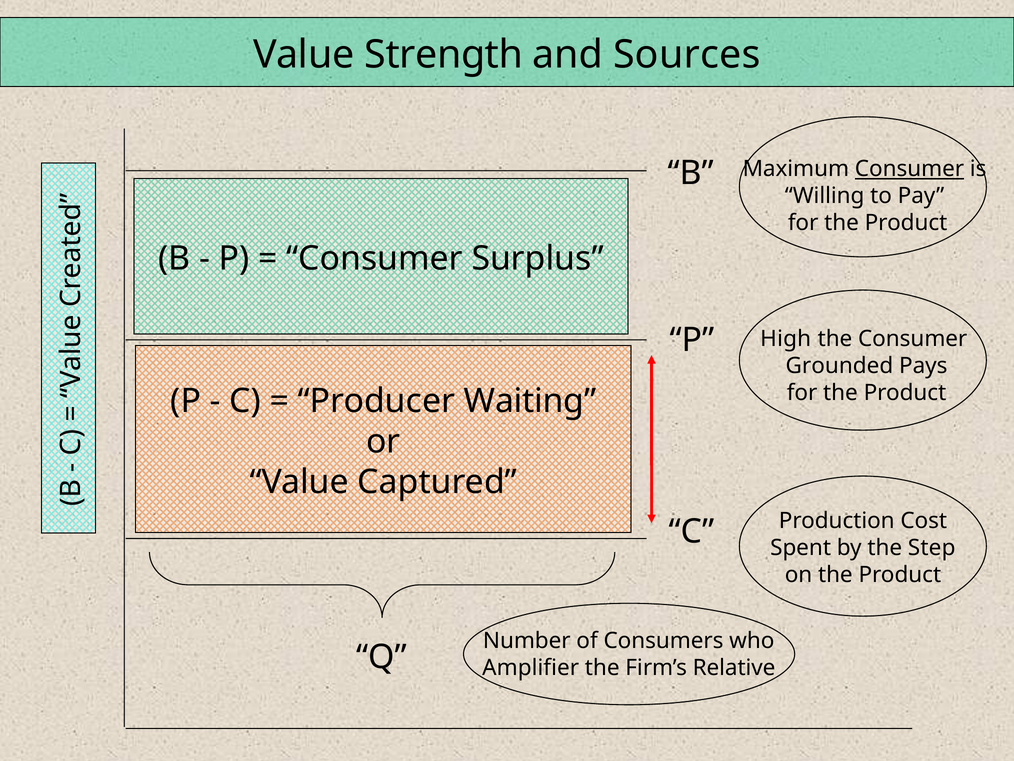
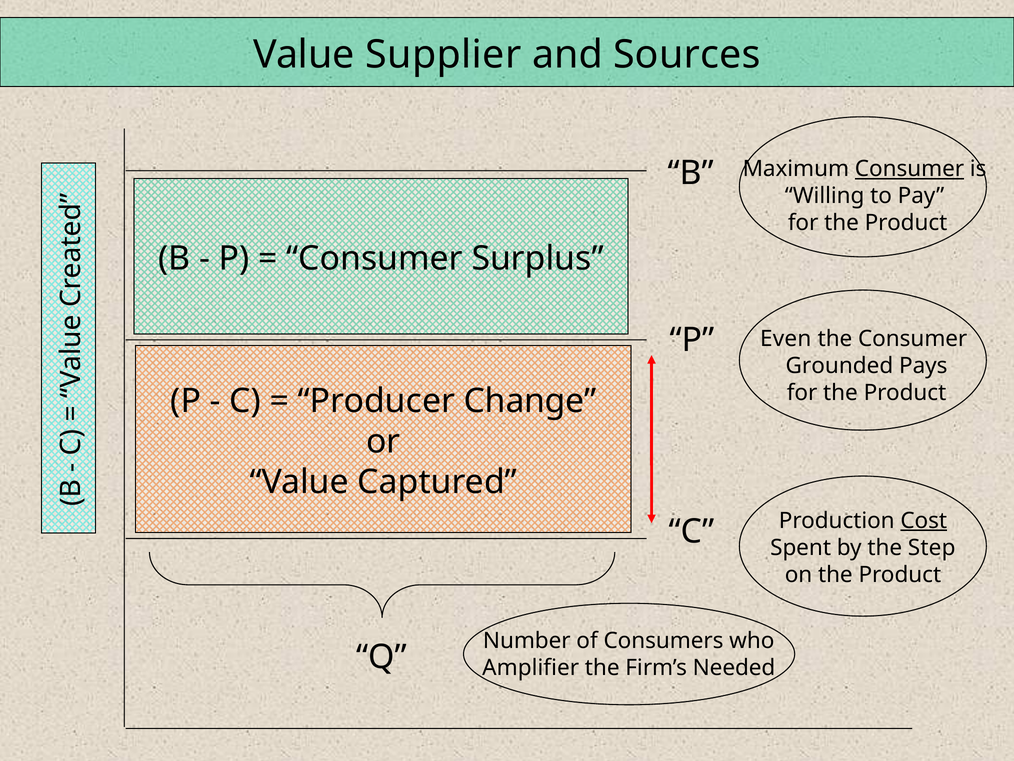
Strength: Strength -> Supplier (443, 55)
High: High -> Even (786, 338)
Waiting: Waiting -> Change (530, 401)
Cost underline: none -> present (924, 520)
Relative: Relative -> Needed (734, 668)
